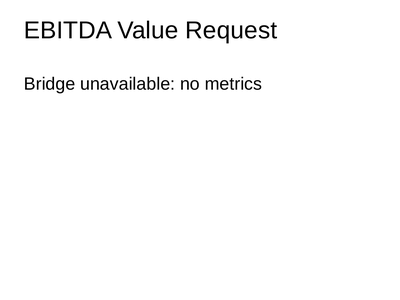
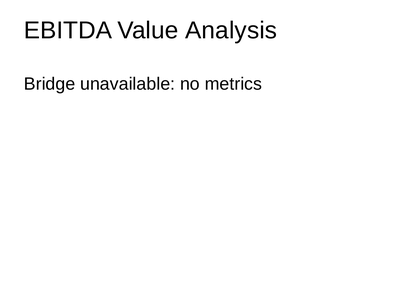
Request: Request -> Analysis (231, 30)
